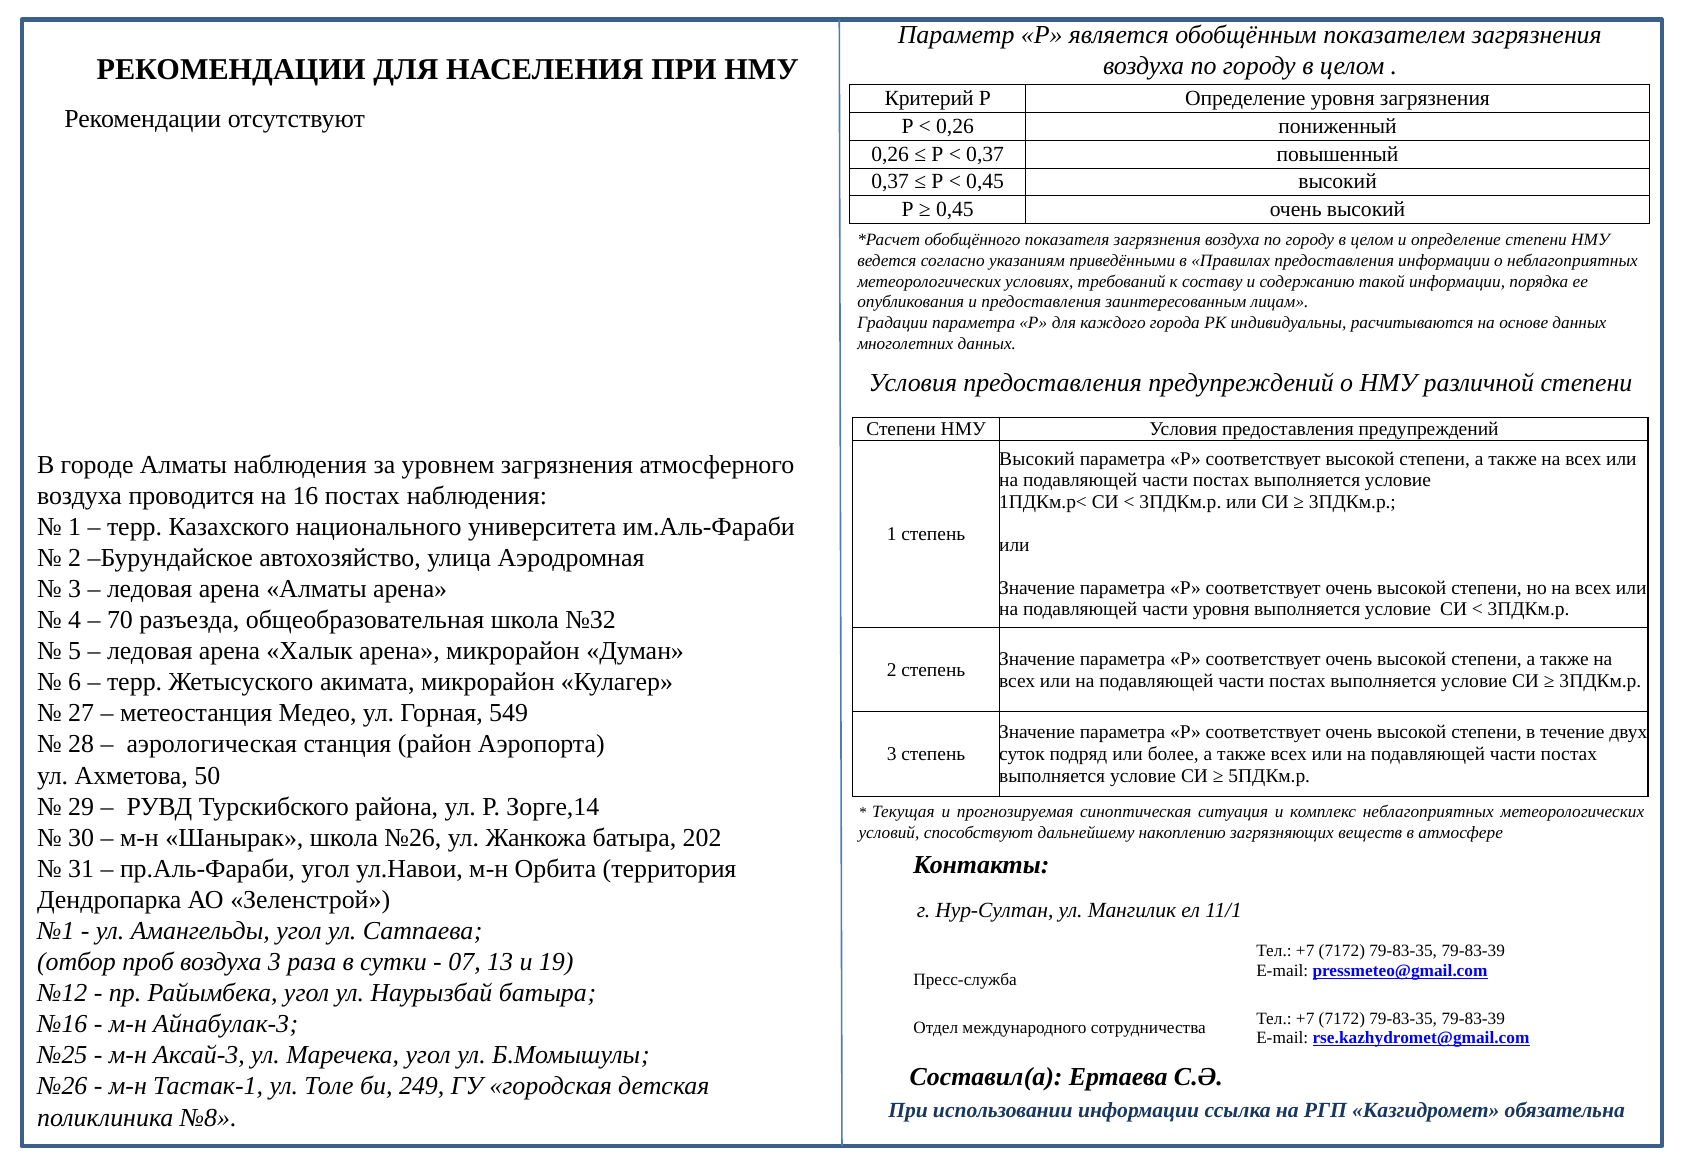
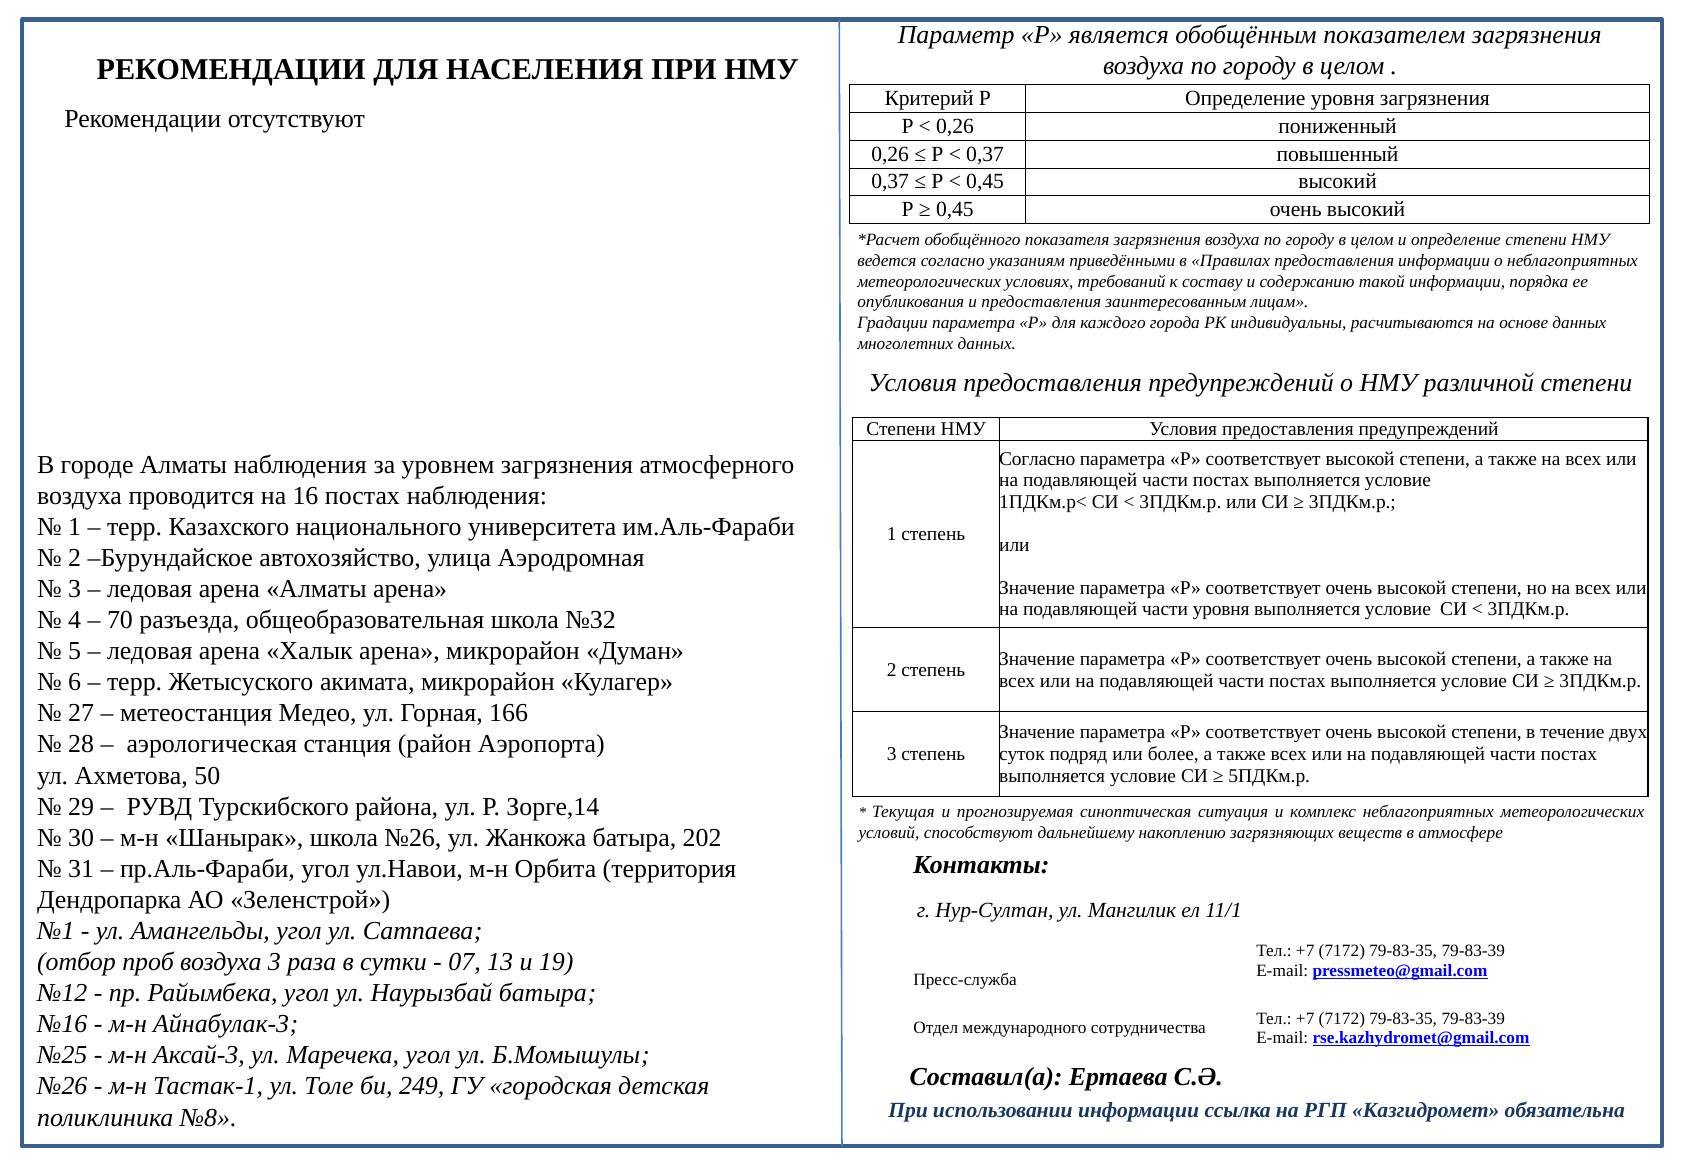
Высокий: Высокий -> Согласно (1037, 459)
549: 549 -> 166 (509, 713)
